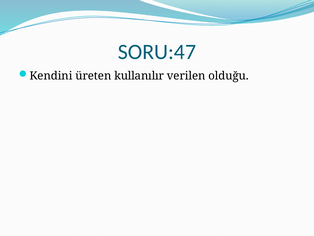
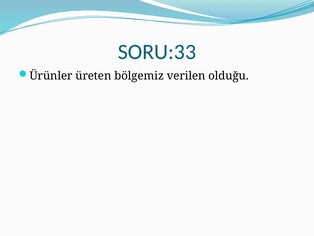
SORU:47: SORU:47 -> SORU:33 (157, 52)
Kendini: Kendini -> Ürünler (51, 76)
kullanılır: kullanılır -> bölgemiz (139, 76)
